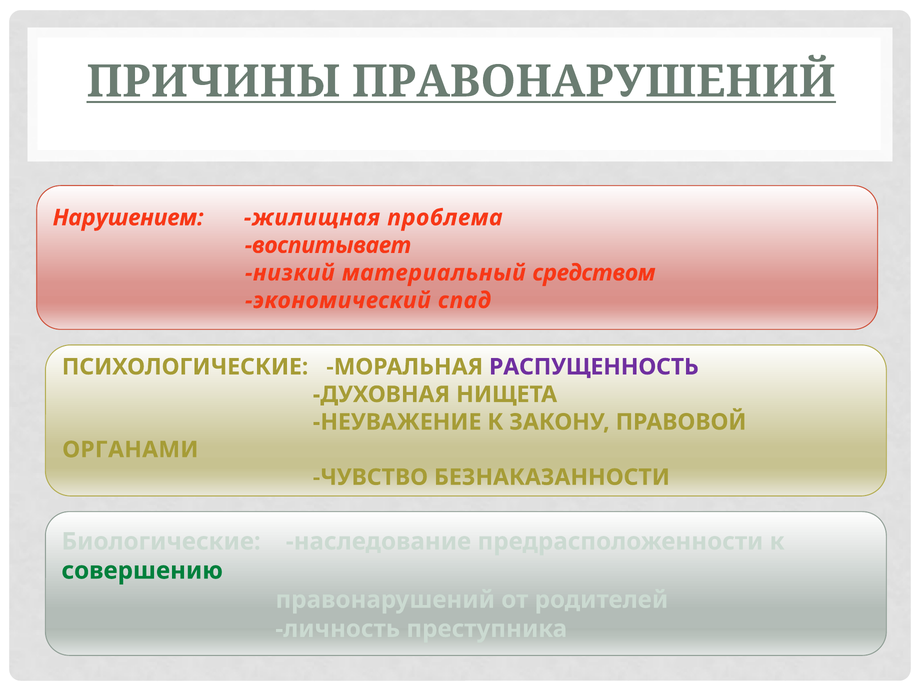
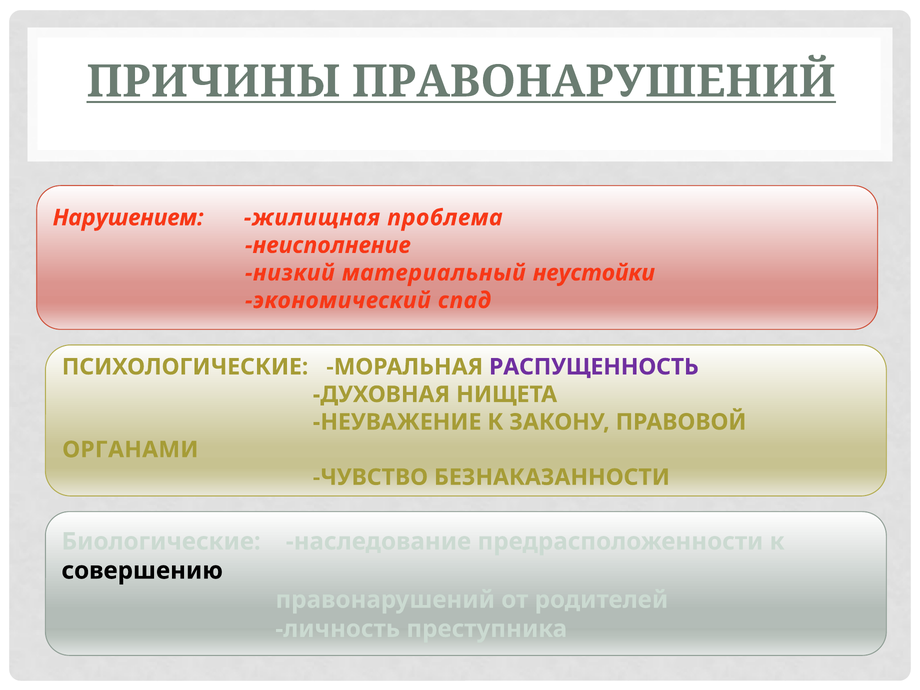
воспитывает: воспитывает -> неисполнение (328, 245)
средством: средством -> неустойки (594, 273)
совершению colour: green -> black (142, 571)
